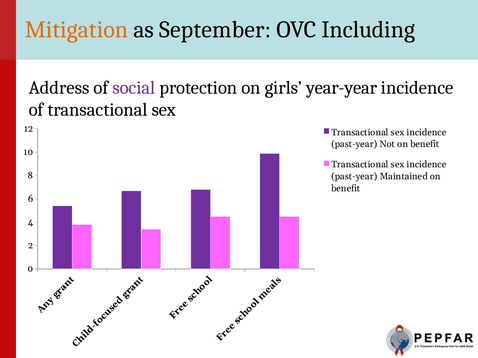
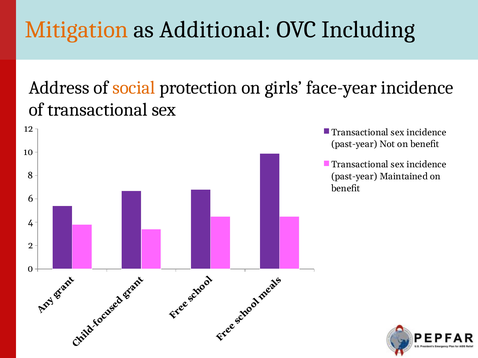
September: September -> Additional (215, 30)
social colour: purple -> orange (134, 88)
year-year: year-year -> face-year (341, 88)
